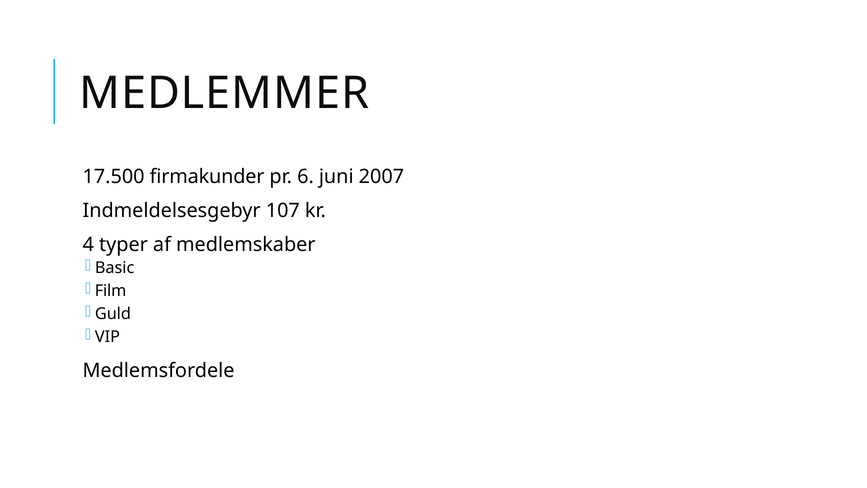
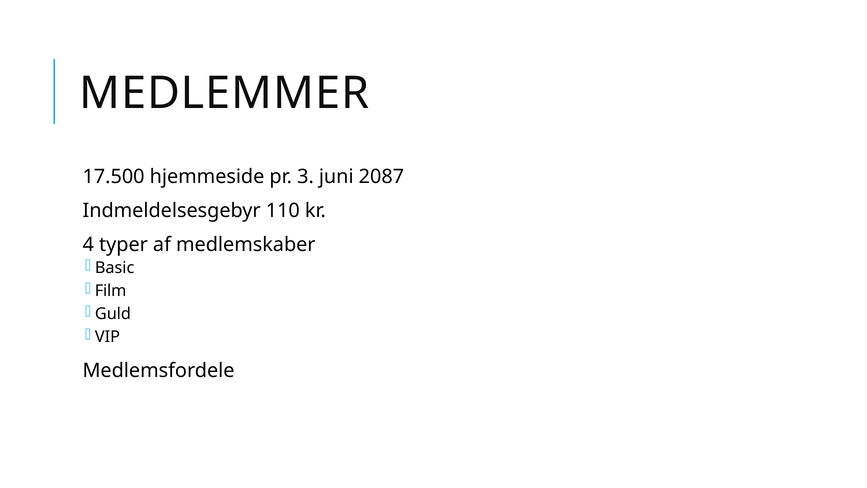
firmakunder: firmakunder -> hjemmeside (207, 176)
6: 6 -> 3 (305, 176)
2007: 2007 -> 2087 (381, 176)
107: 107 -> 110 (283, 211)
